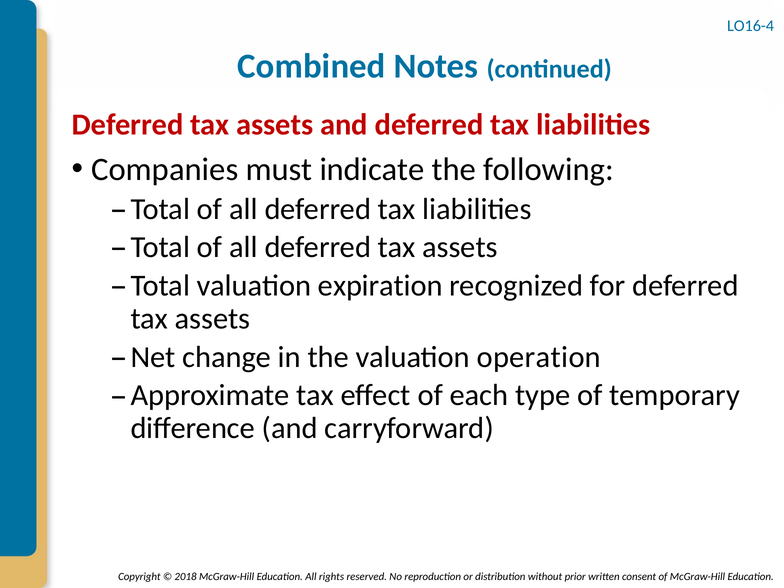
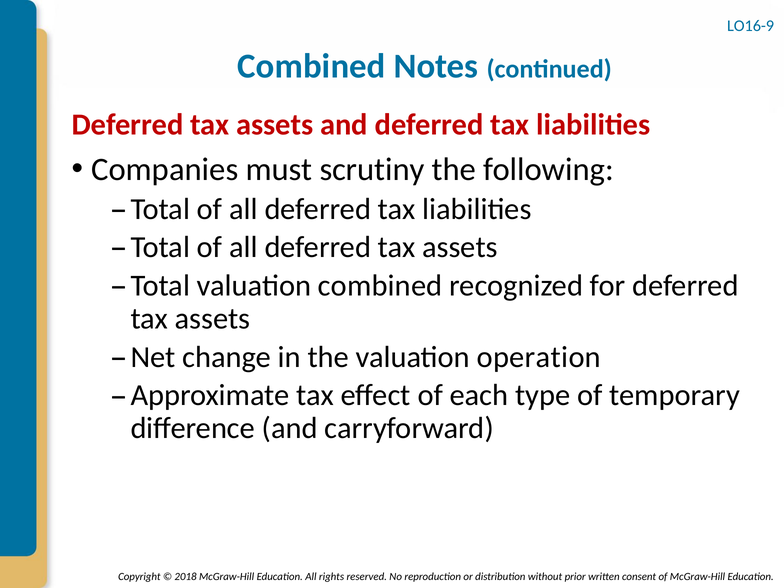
LO16-4: LO16-4 -> LO16-9 (751, 26)
indicate: indicate -> scrutiny (372, 169)
valuation expiration: expiration -> combined (380, 286)
